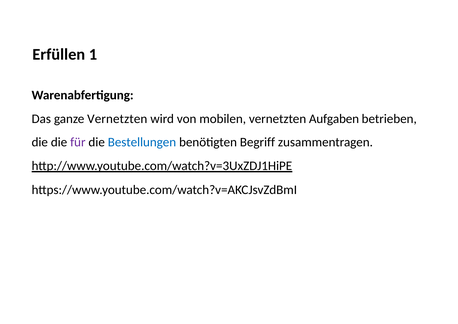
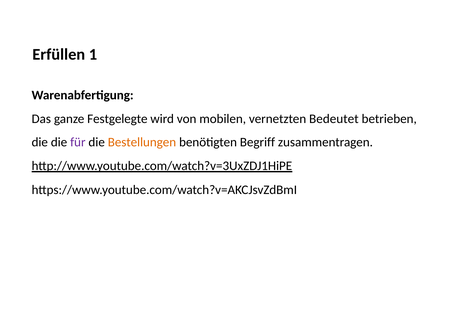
ganze Vernetzten: Vernetzten -> Festgelegte (117, 119)
Aufgaben: Aufgaben -> Bedeutet (334, 119)
Bestellungen colour: blue -> orange (142, 142)
